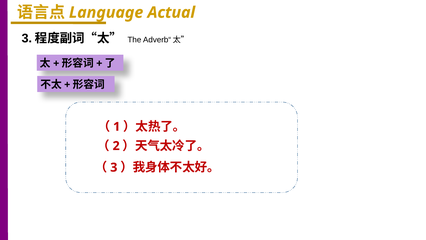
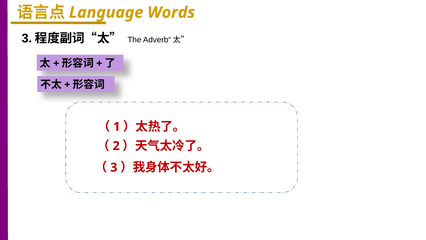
Actual: Actual -> Words (171, 12)
